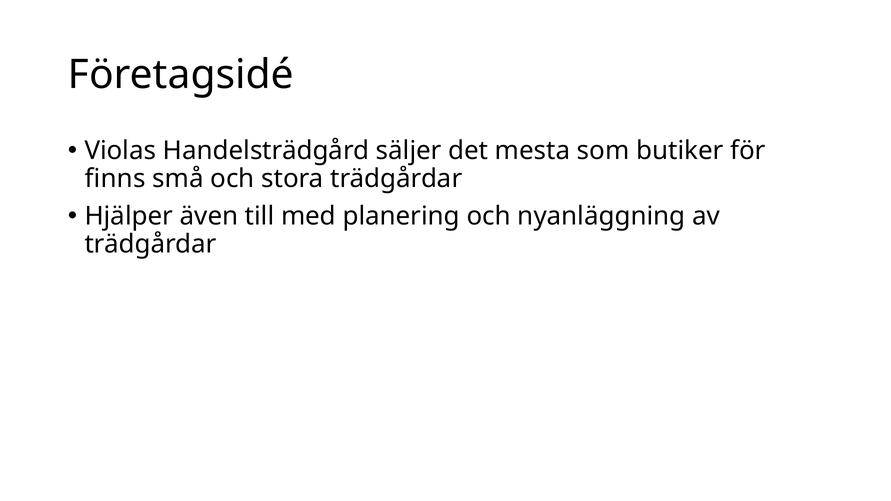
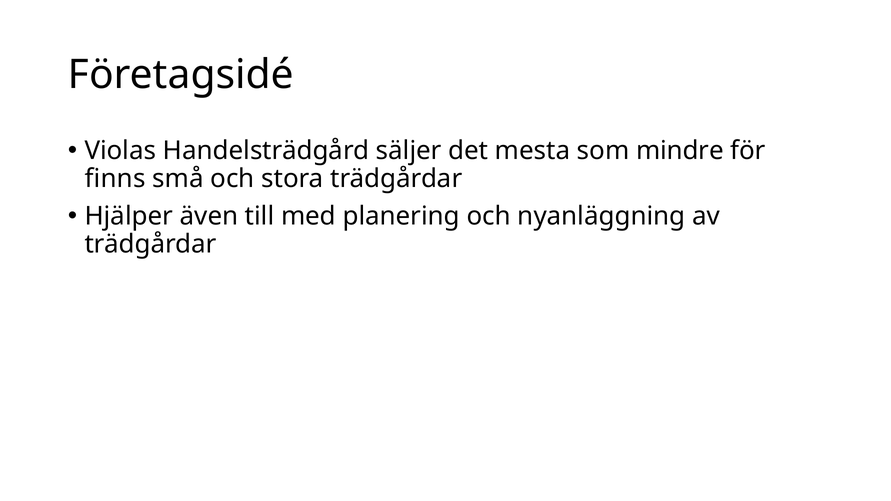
butiker: butiker -> mindre (680, 151)
